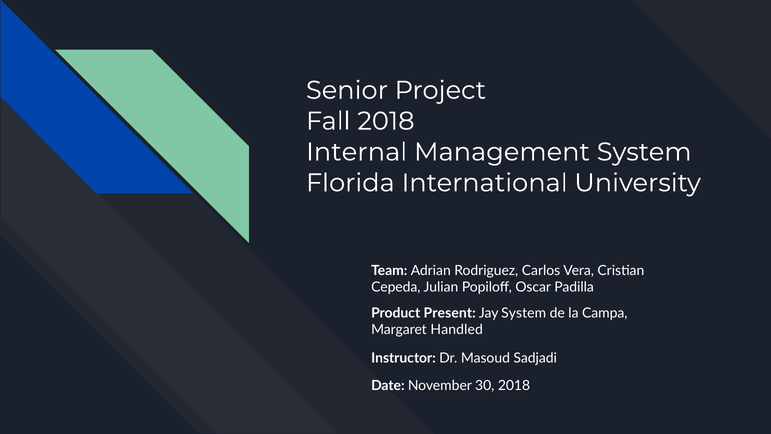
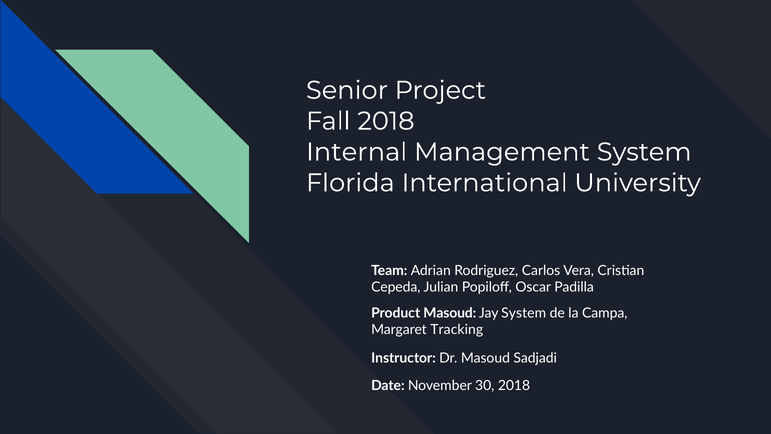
Product Present: Present -> Masoud (450, 313)
Handled: Handled -> Tracking (457, 330)
